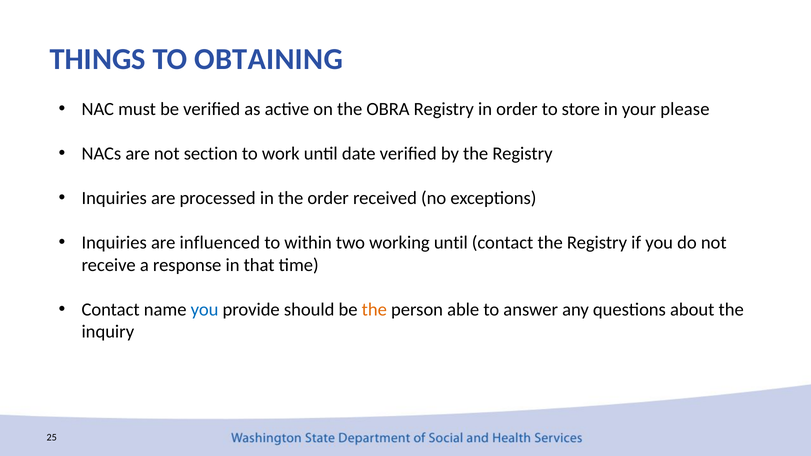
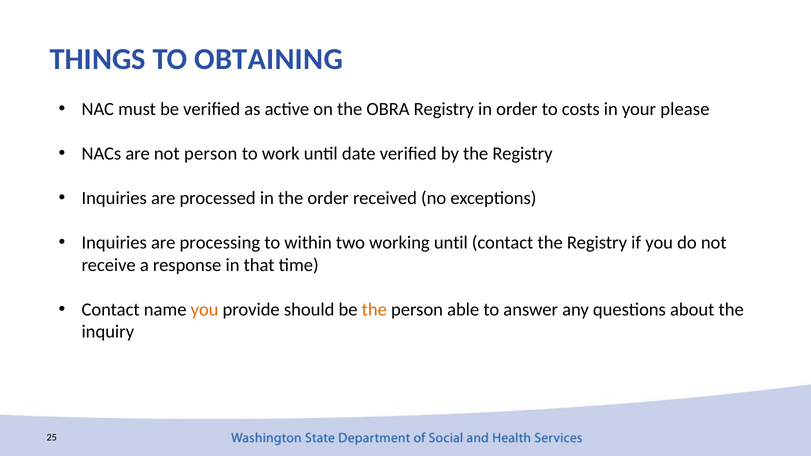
store: store -> costs (581, 109)
not section: section -> person (211, 154)
influenced: influenced -> processing (220, 243)
you colour: blue -> orange (205, 310)
